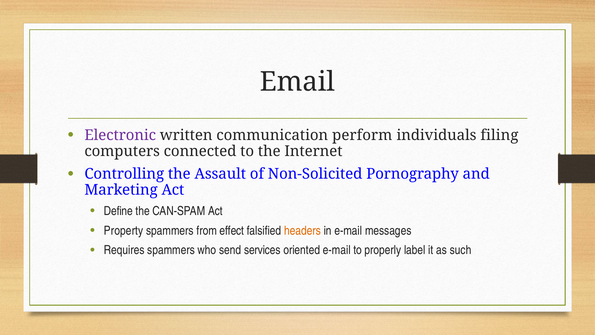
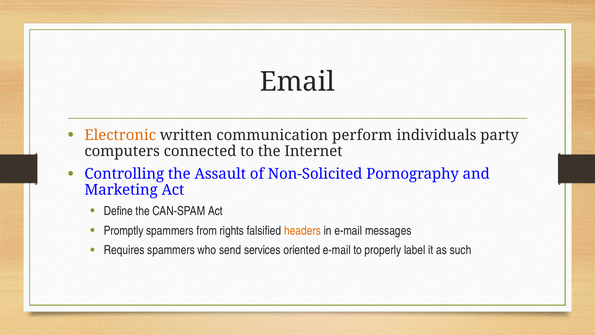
Electronic colour: purple -> orange (120, 135)
filing: filing -> party (499, 135)
Property: Property -> Promptly (124, 230)
effect: effect -> rights (232, 230)
